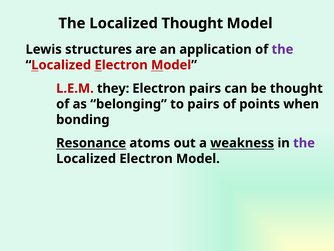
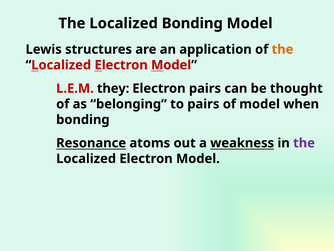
Localized Thought: Thought -> Bonding (192, 23)
the colour: purple -> orange (282, 49)
of points: points -> model (260, 104)
